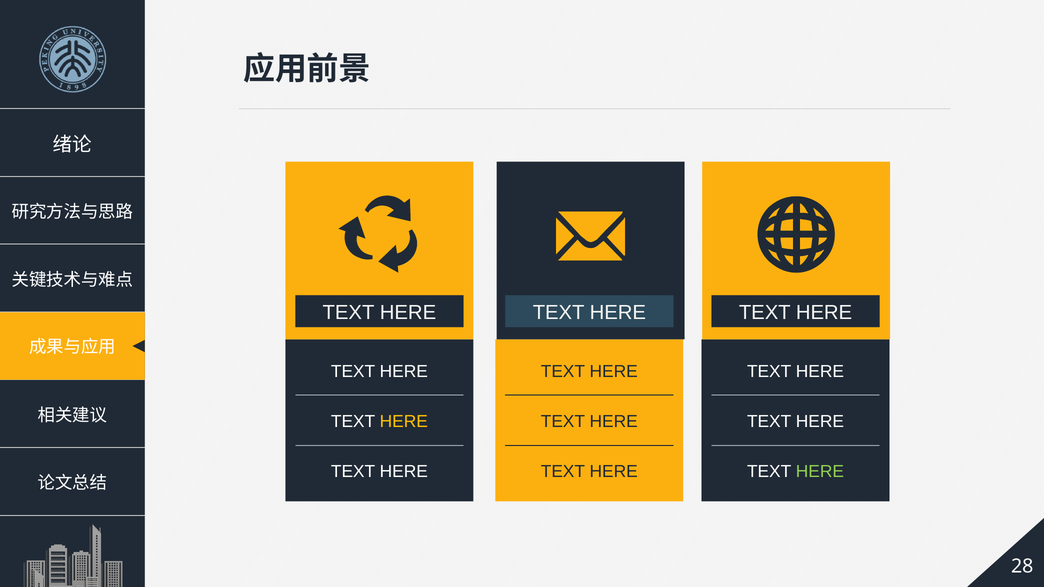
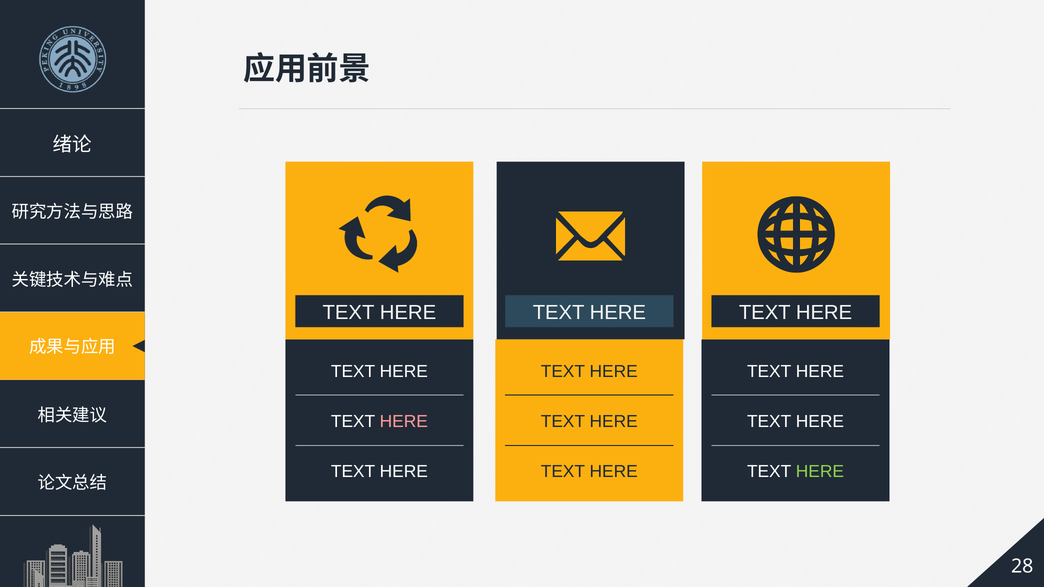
HERE colour: yellow -> pink (404, 421)
